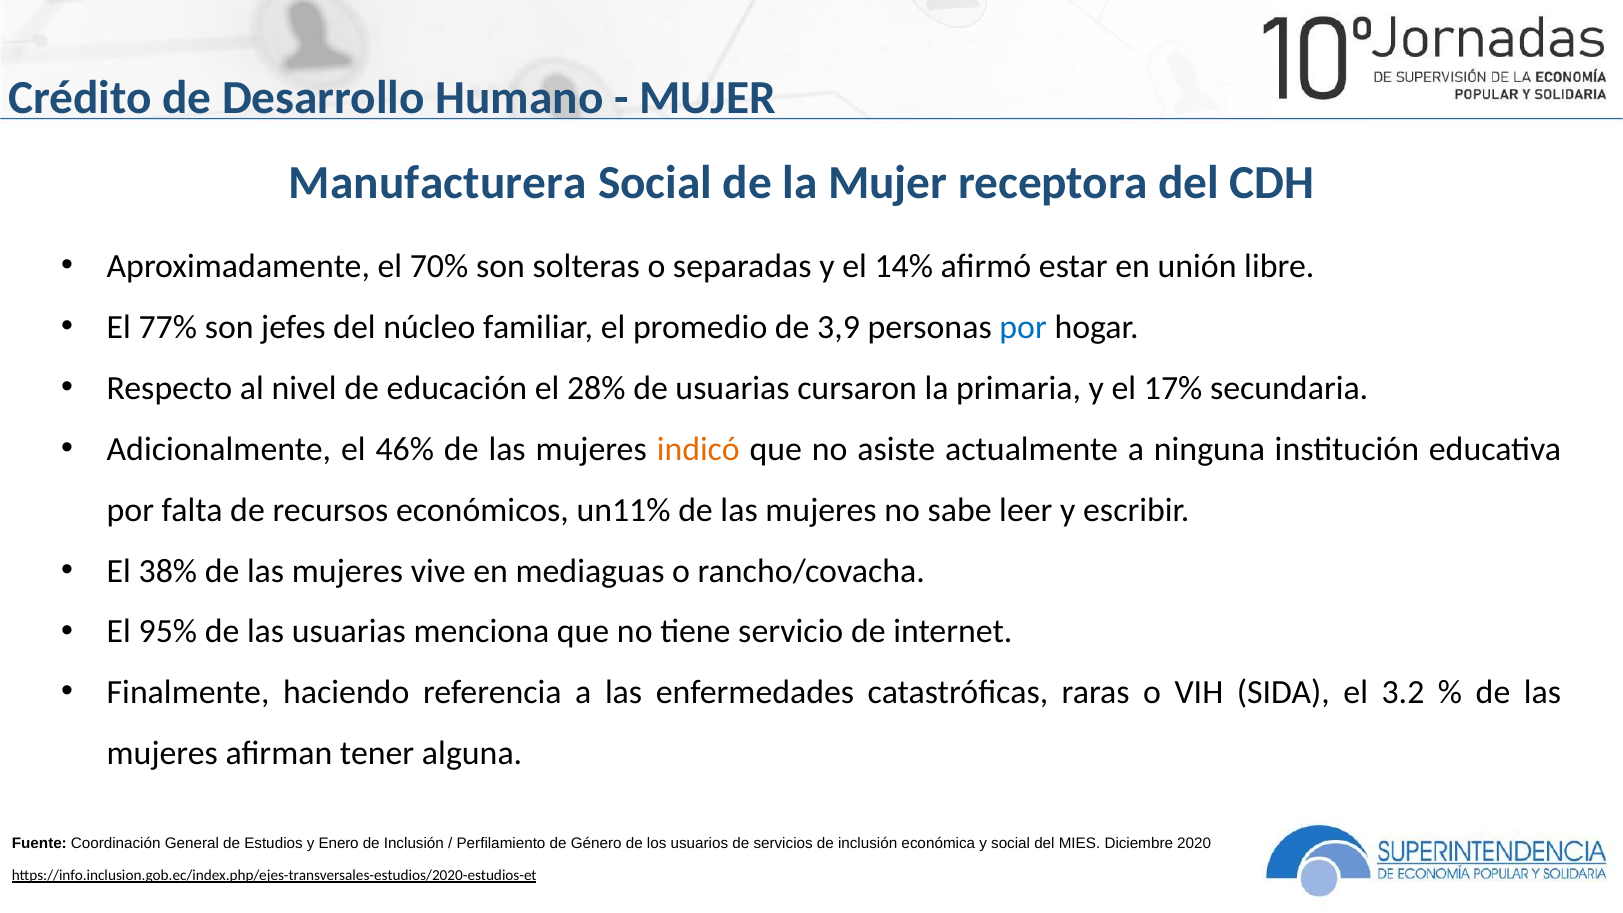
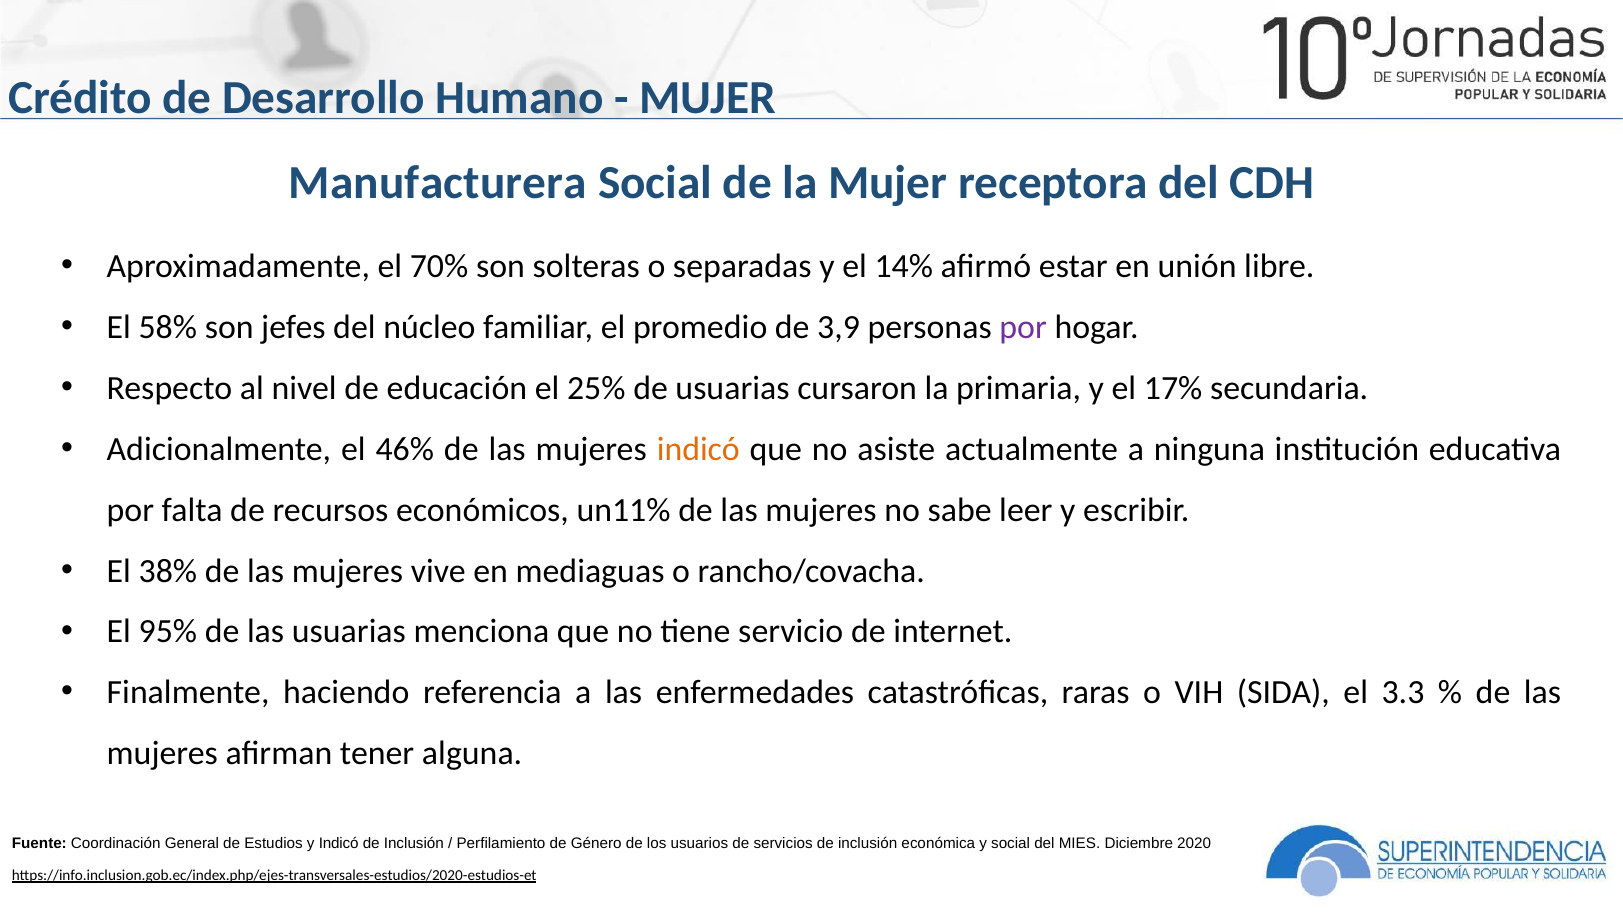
77%: 77% -> 58% (168, 327)
por colour: blue -> purple (1023, 327)
28%: 28% -> 25% (596, 388)
3.2: 3.2 -> 3.3 (1403, 693)
y Enero: Enero -> Indicó (339, 843)
